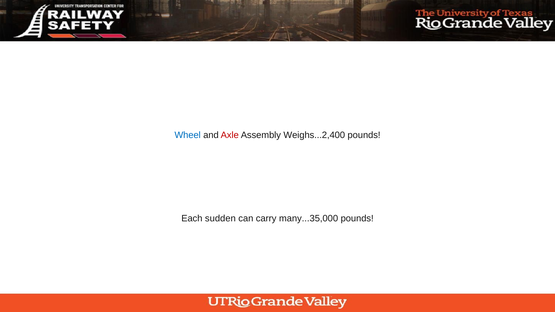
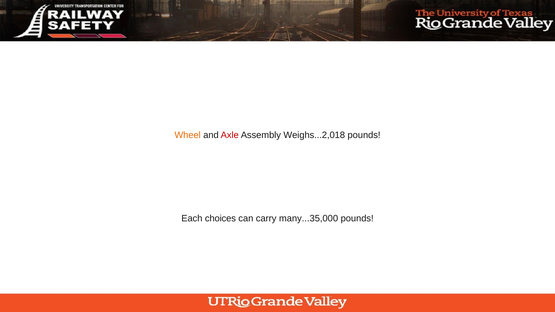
Wheel colour: blue -> orange (188, 135)
Weighs...2,400: Weighs...2,400 -> Weighs...2,018 (314, 135)
sudden: sudden -> choices (220, 219)
